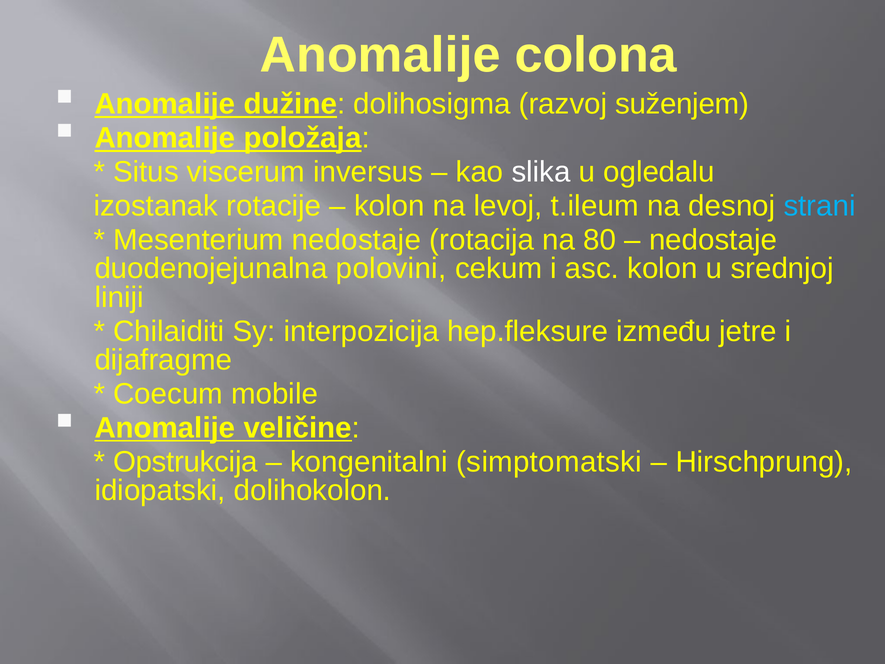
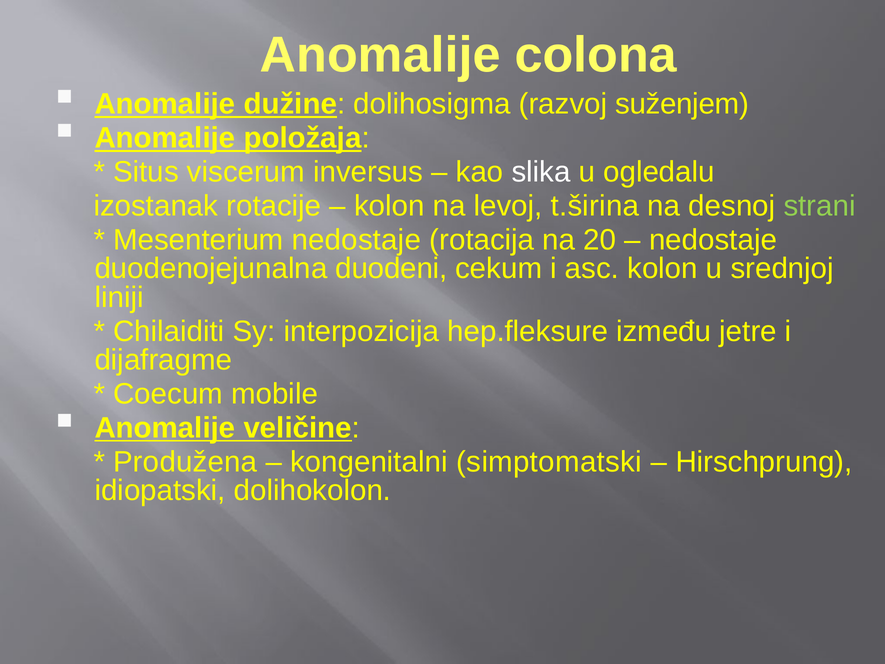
t.ileum: t.ileum -> t.širina (595, 206)
strani colour: light blue -> light green (820, 206)
80: 80 -> 20 (600, 240)
polovini: polovini -> duodeni (391, 269)
Opstrukcija: Opstrukcija -> Produžena (185, 462)
